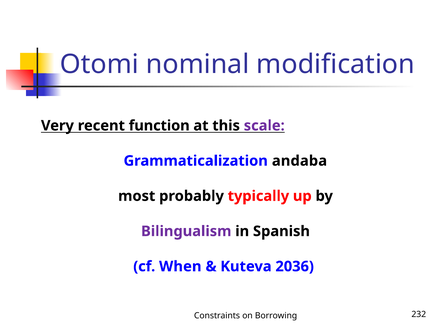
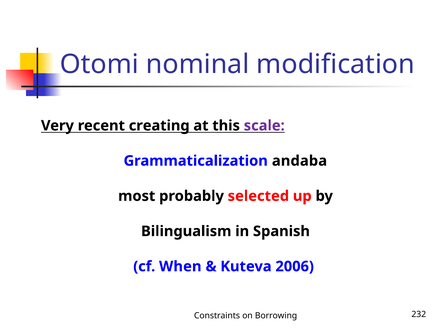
function: function -> creating (159, 126)
typically: typically -> selected (258, 196)
Bilingualism colour: purple -> black (186, 231)
2036: 2036 -> 2006 (295, 266)
